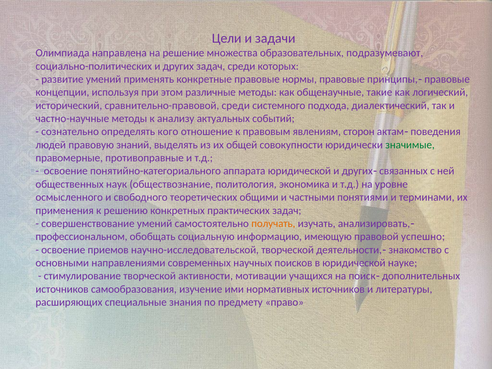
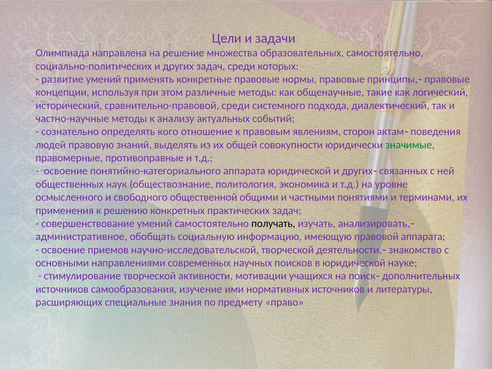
образовательных подразумевают: подразумевают -> самостоятельно (385, 53)
теоретических: теоретических -> общественной (204, 197)
получать colour: orange -> black (273, 224)
профессиональном: профессиональном -> административное (81, 237)
правовой успешно: успешно -> аппарата (423, 237)
